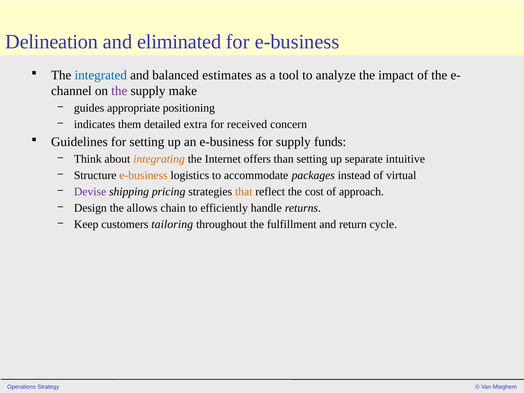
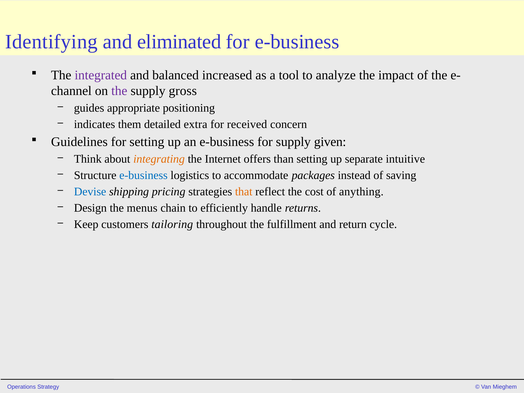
Delineation: Delineation -> Identifying (51, 42)
integrated colour: blue -> purple (101, 75)
estimates: estimates -> increased (227, 75)
make: make -> gross (183, 91)
funds: funds -> given (330, 142)
e-business colour: orange -> blue (143, 175)
virtual: virtual -> saving (401, 175)
Devise colour: purple -> blue (90, 192)
approach: approach -> anything (361, 192)
allows: allows -> menus (142, 208)
